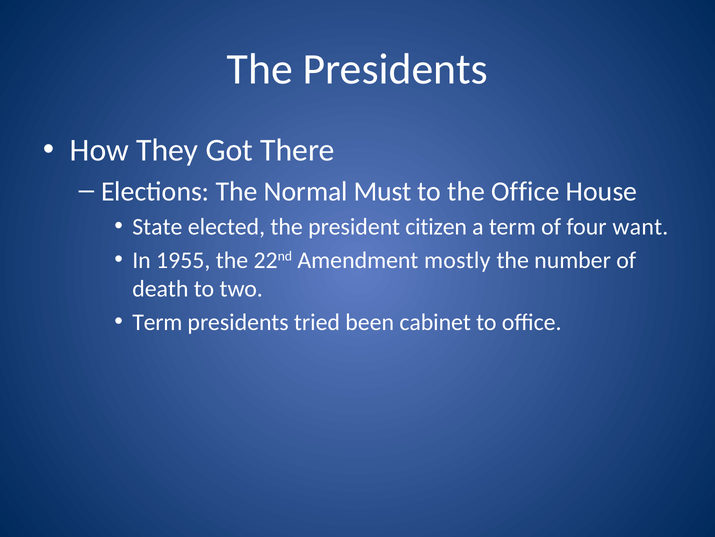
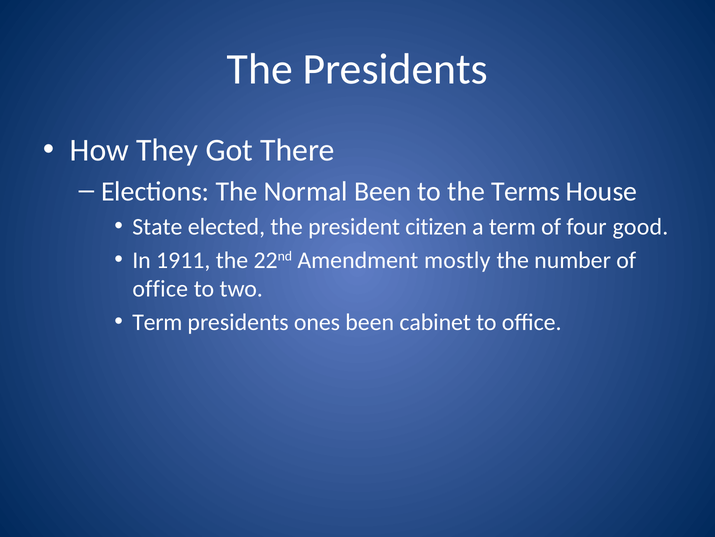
Normal Must: Must -> Been (383, 191)
the Office: Office -> Terms (526, 191)
want: want -> good (640, 227)
1955: 1955 -> 1911 (183, 260)
death: death -> office (160, 288)
tried: tried -> ones (317, 322)
